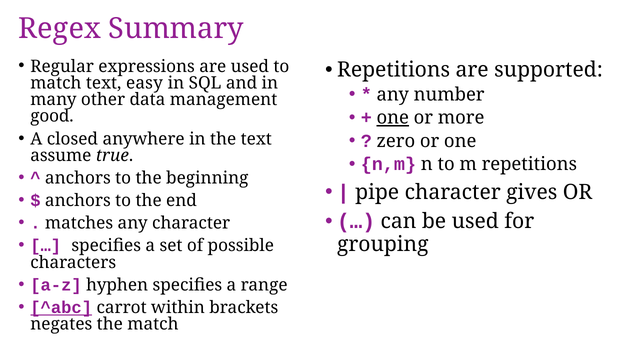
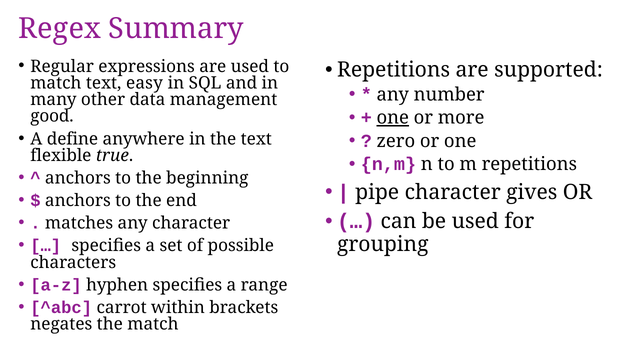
closed: closed -> define (72, 139)
assume: assume -> flexible (61, 156)
^abc underline: present -> none (61, 308)
